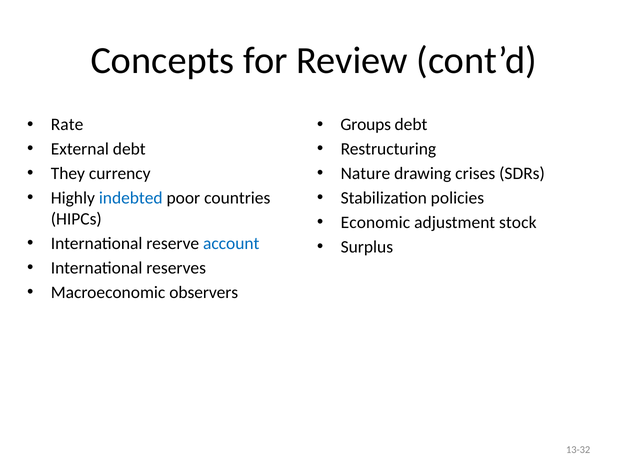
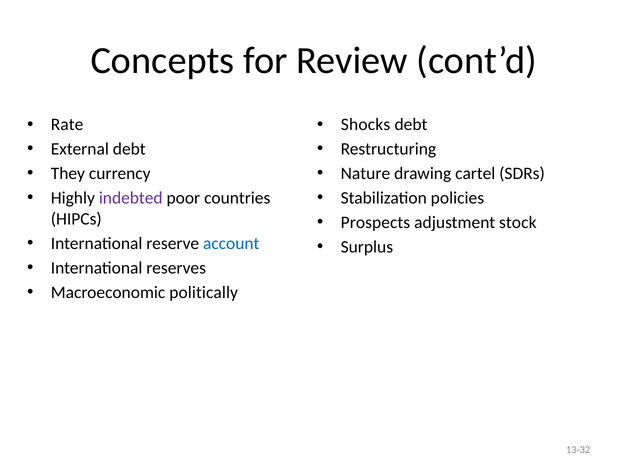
Groups: Groups -> Shocks (366, 125)
crises: crises -> cartel (475, 174)
indebted colour: blue -> purple (131, 198)
Economic: Economic -> Prospects (375, 222)
observers: observers -> politically (204, 292)
